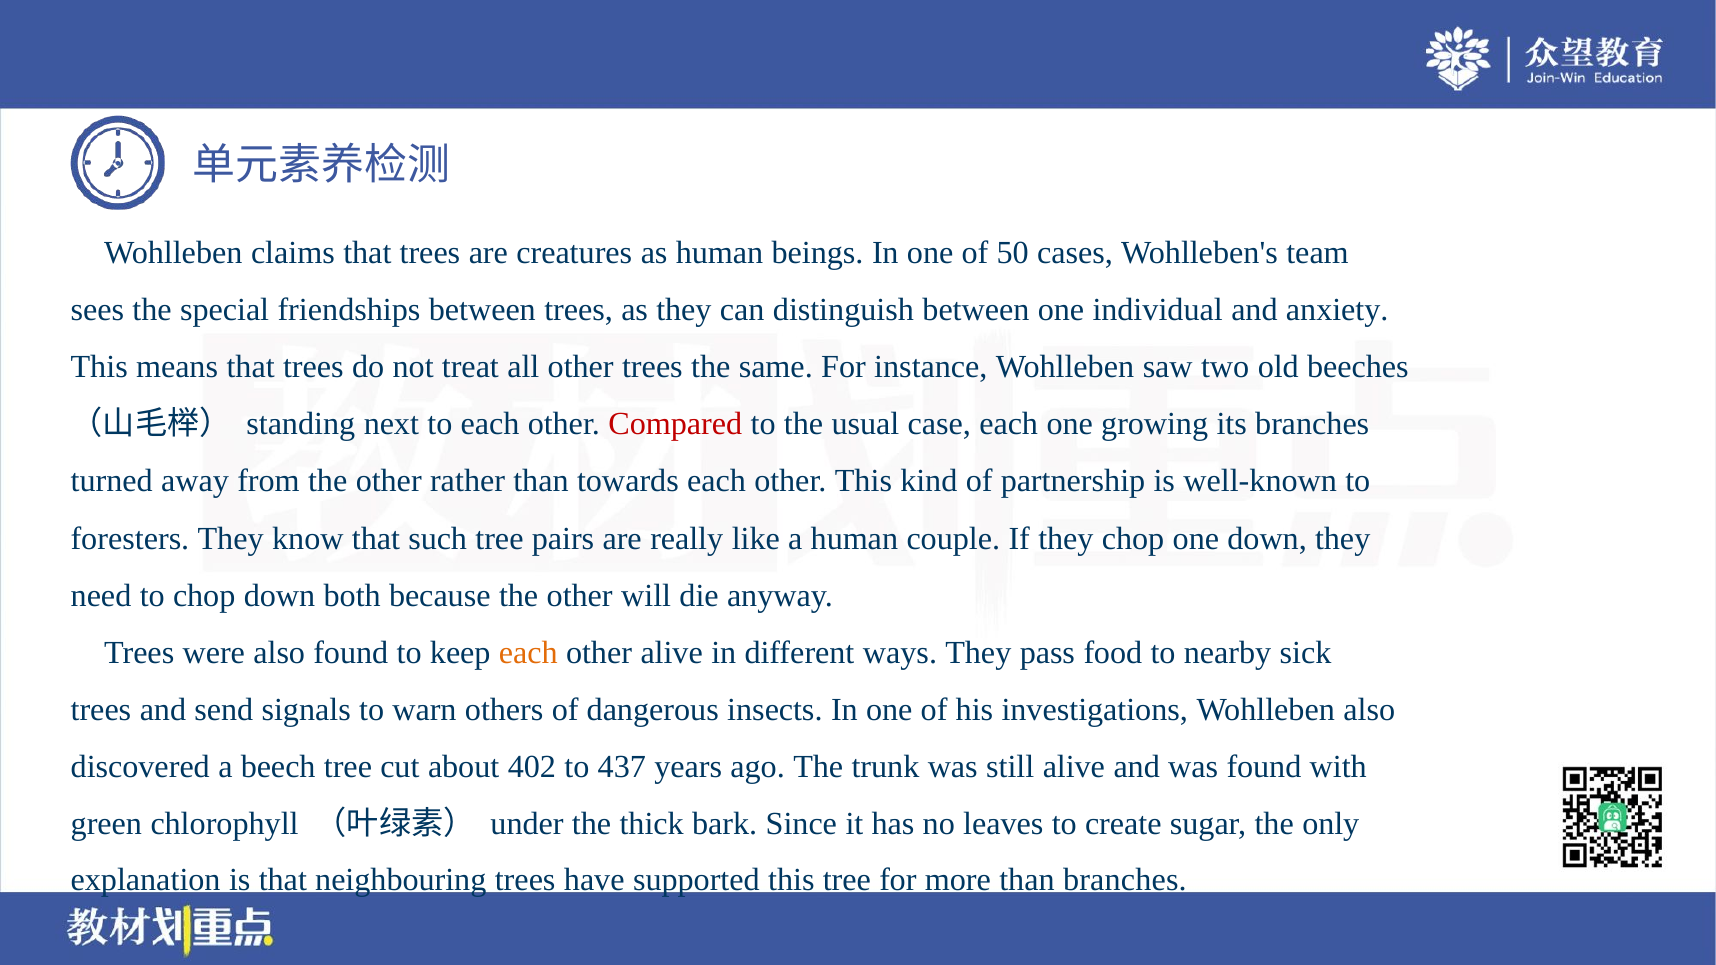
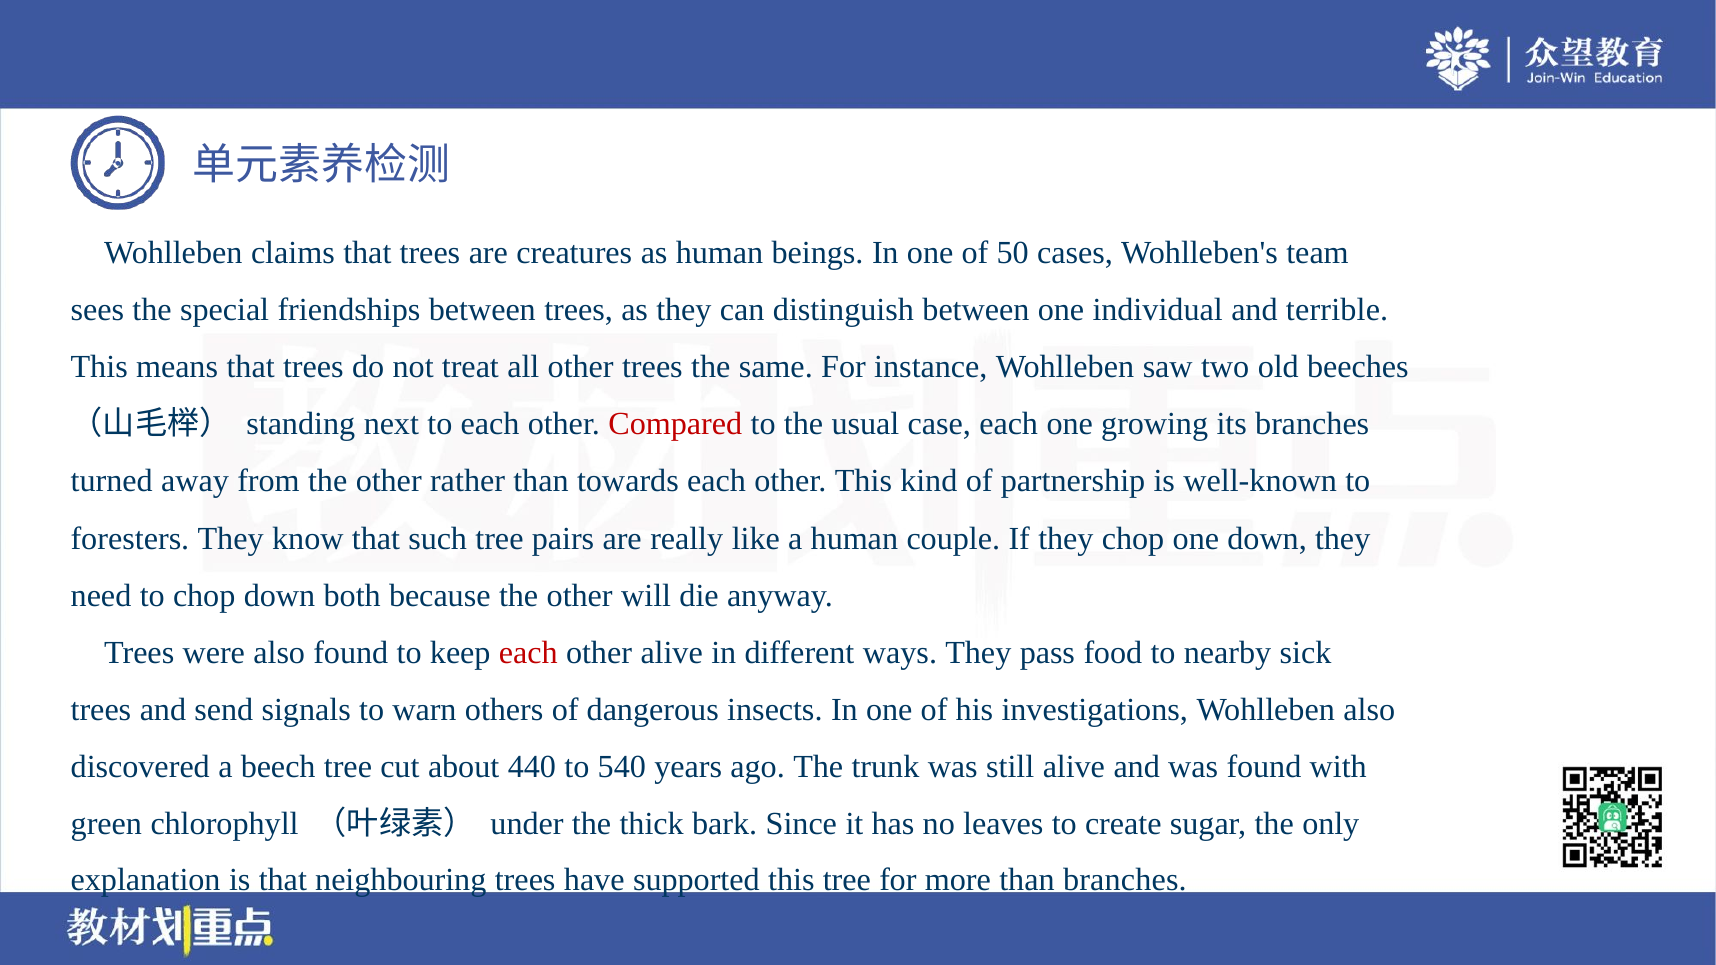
anxiety: anxiety -> terrible (1337, 310)
each colour: orange -> red (528, 653)
402: 402 -> 440 (532, 767)
437: 437 -> 540 (622, 767)
